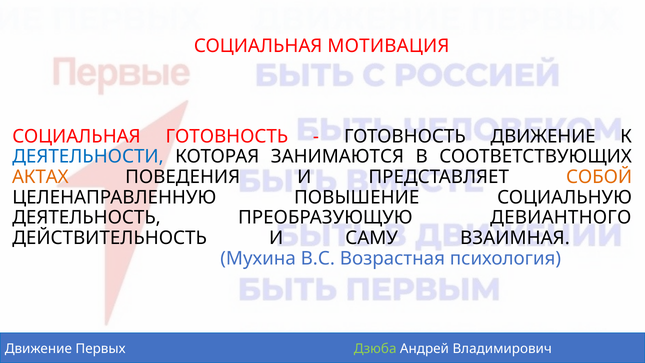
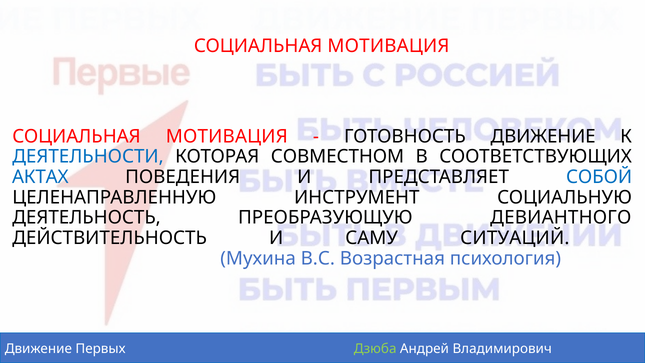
ГОТОВНОСТЬ: ГОТОВНОСТЬ -> МОТИВАЦИЯ (227, 136)
ЗАНИМАЮТСЯ: ЗАНИМАЮТСЯ -> СОВМЕСТНОМ (337, 157)
АКТАХ colour: orange -> blue (40, 177)
СОБОЙ colour: orange -> blue (599, 177)
ПОВЫШЕНИЕ: ПОВЫШЕНИЕ -> ИНСТРУМЕНТ (357, 197)
ВЗАИМНАЯ: ВЗАИМНАЯ -> СИТУАЦИЙ (515, 238)
